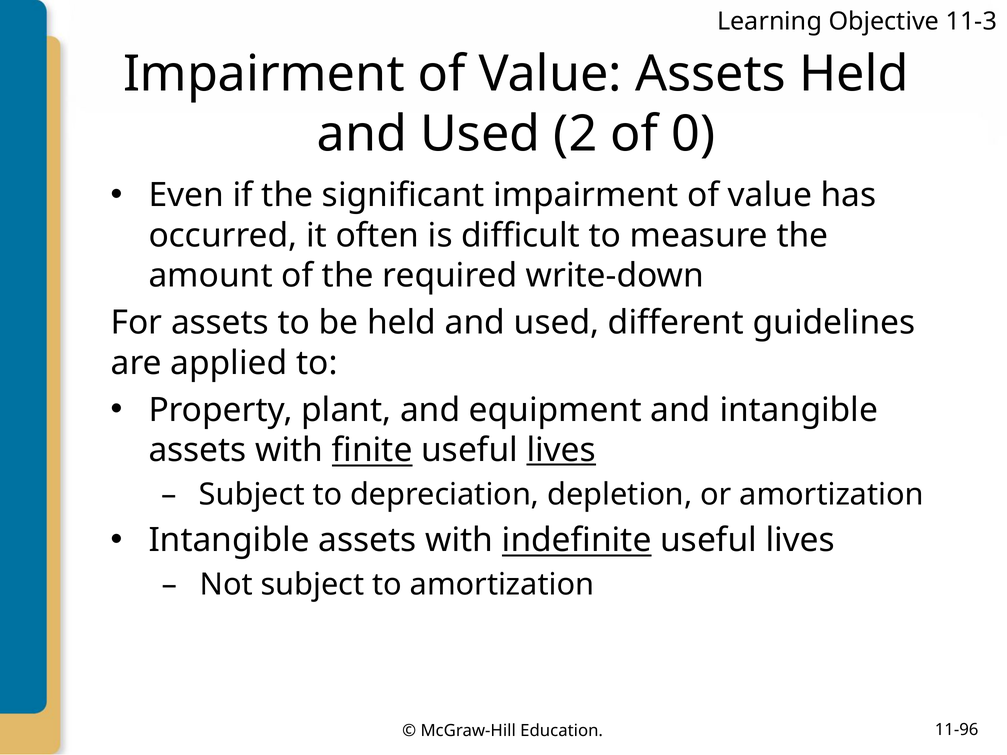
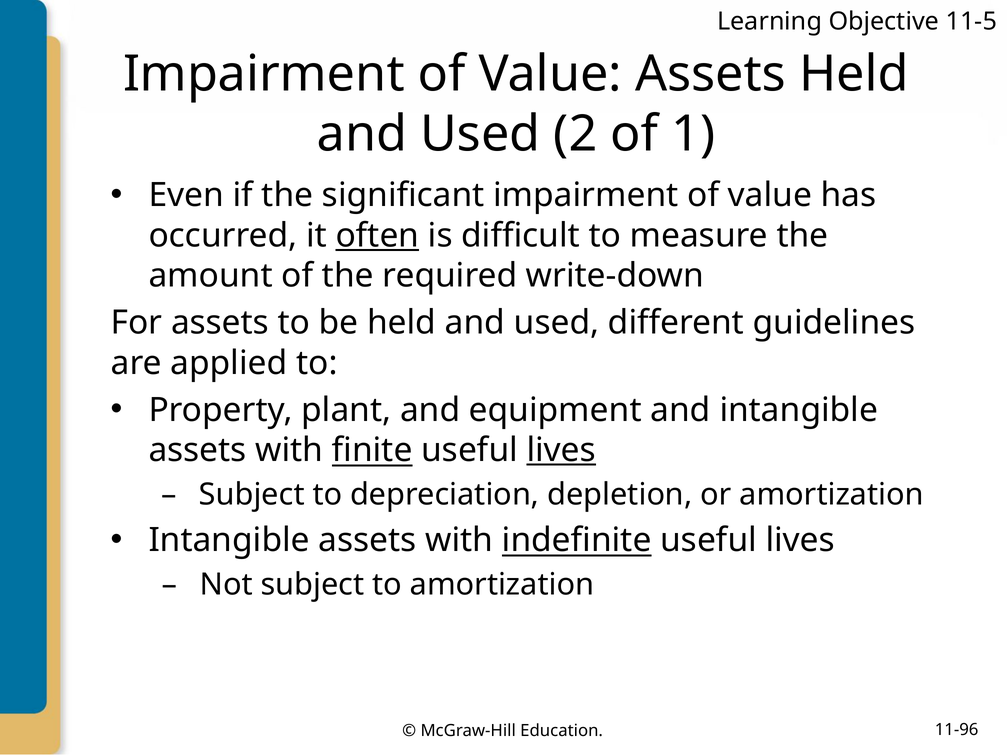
11-3: 11-3 -> 11-5 (971, 22)
0: 0 -> 1 (693, 134)
often underline: none -> present (377, 236)
